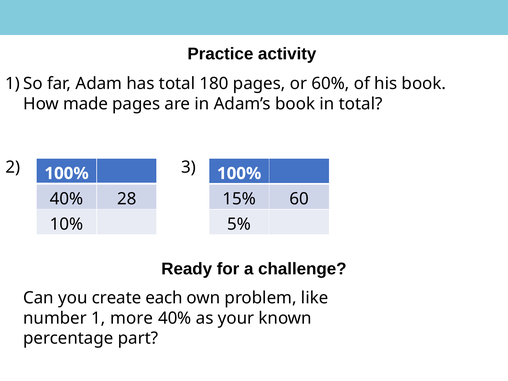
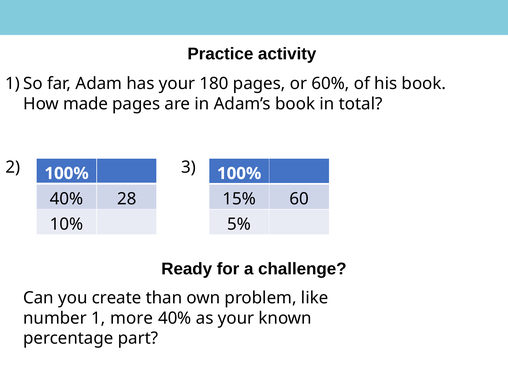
has total: total -> your (177, 84)
each: each -> than (164, 298)
